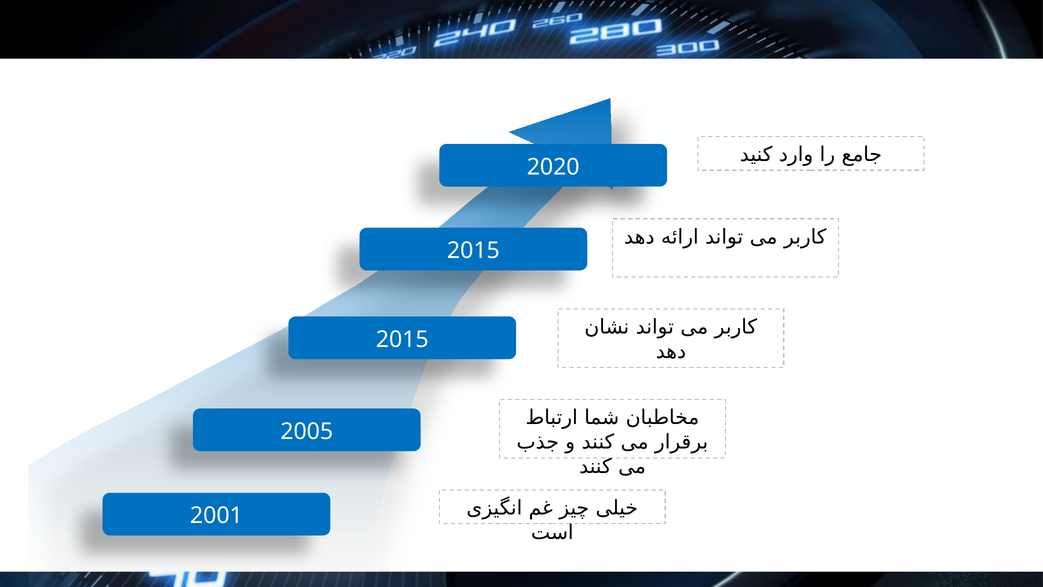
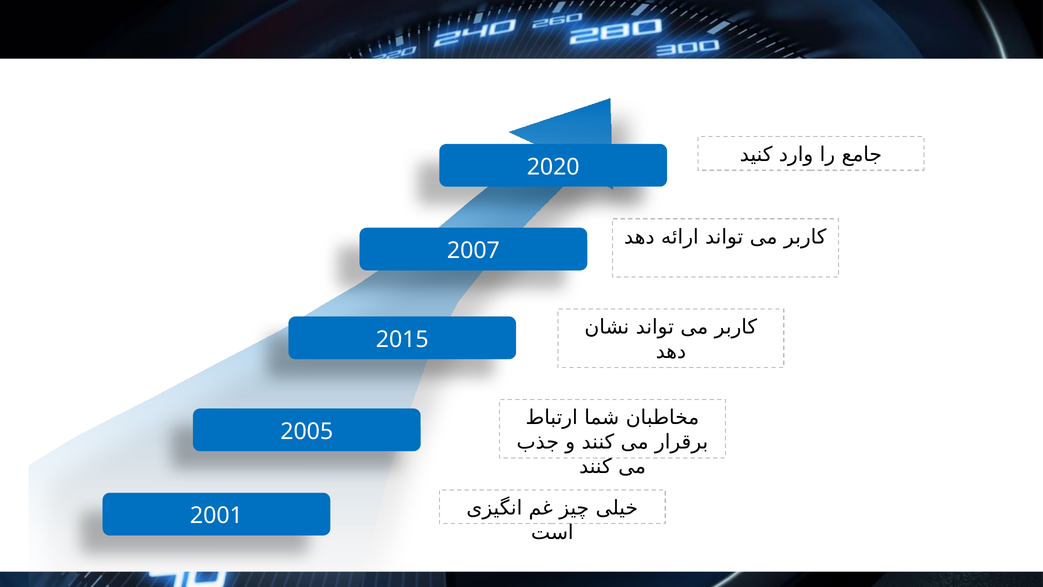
2015: 2015 -> 2007 (473, 251)
